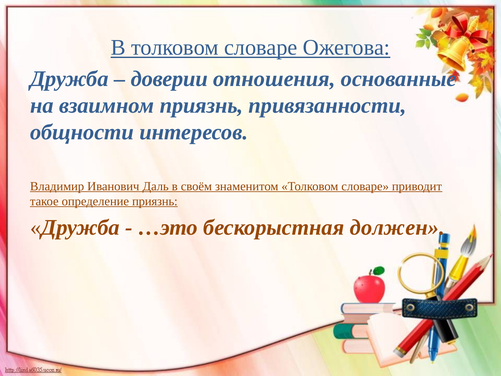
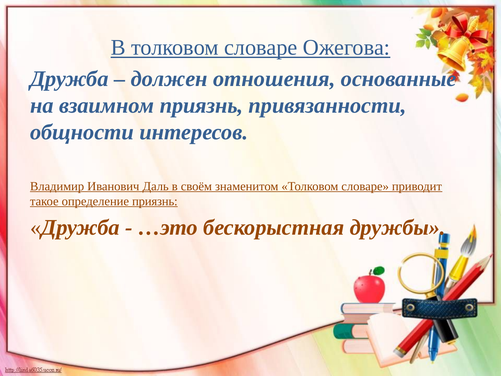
доверии: доверии -> должен (169, 79)
должен: должен -> дружбы (398, 227)
